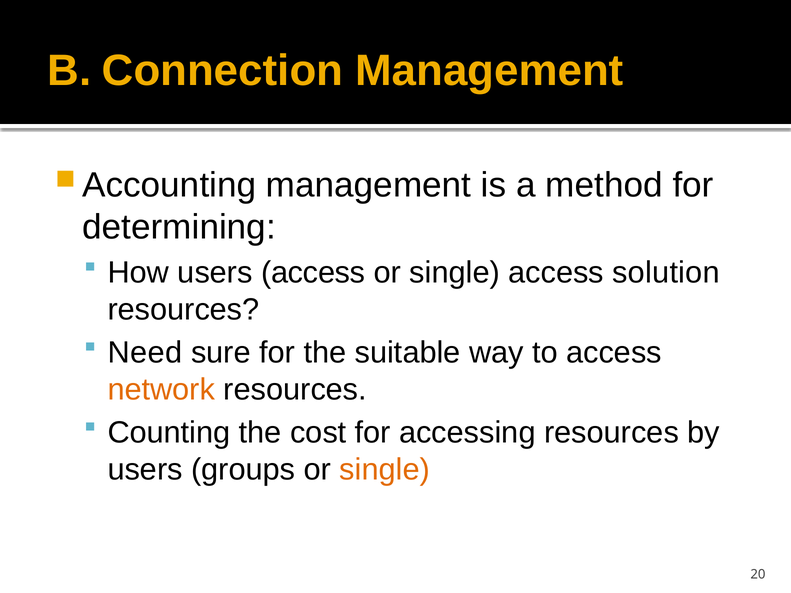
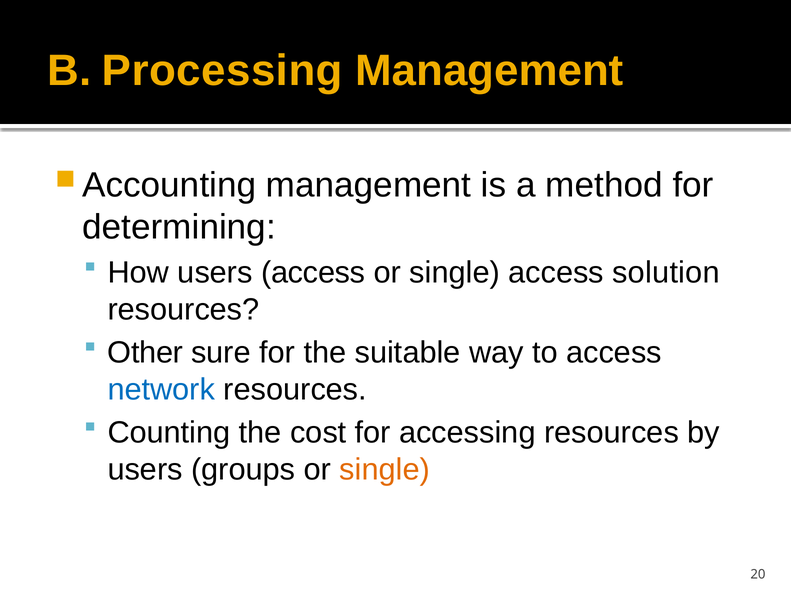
Connection: Connection -> Processing (222, 71)
Need: Need -> Other (145, 353)
network colour: orange -> blue (161, 390)
